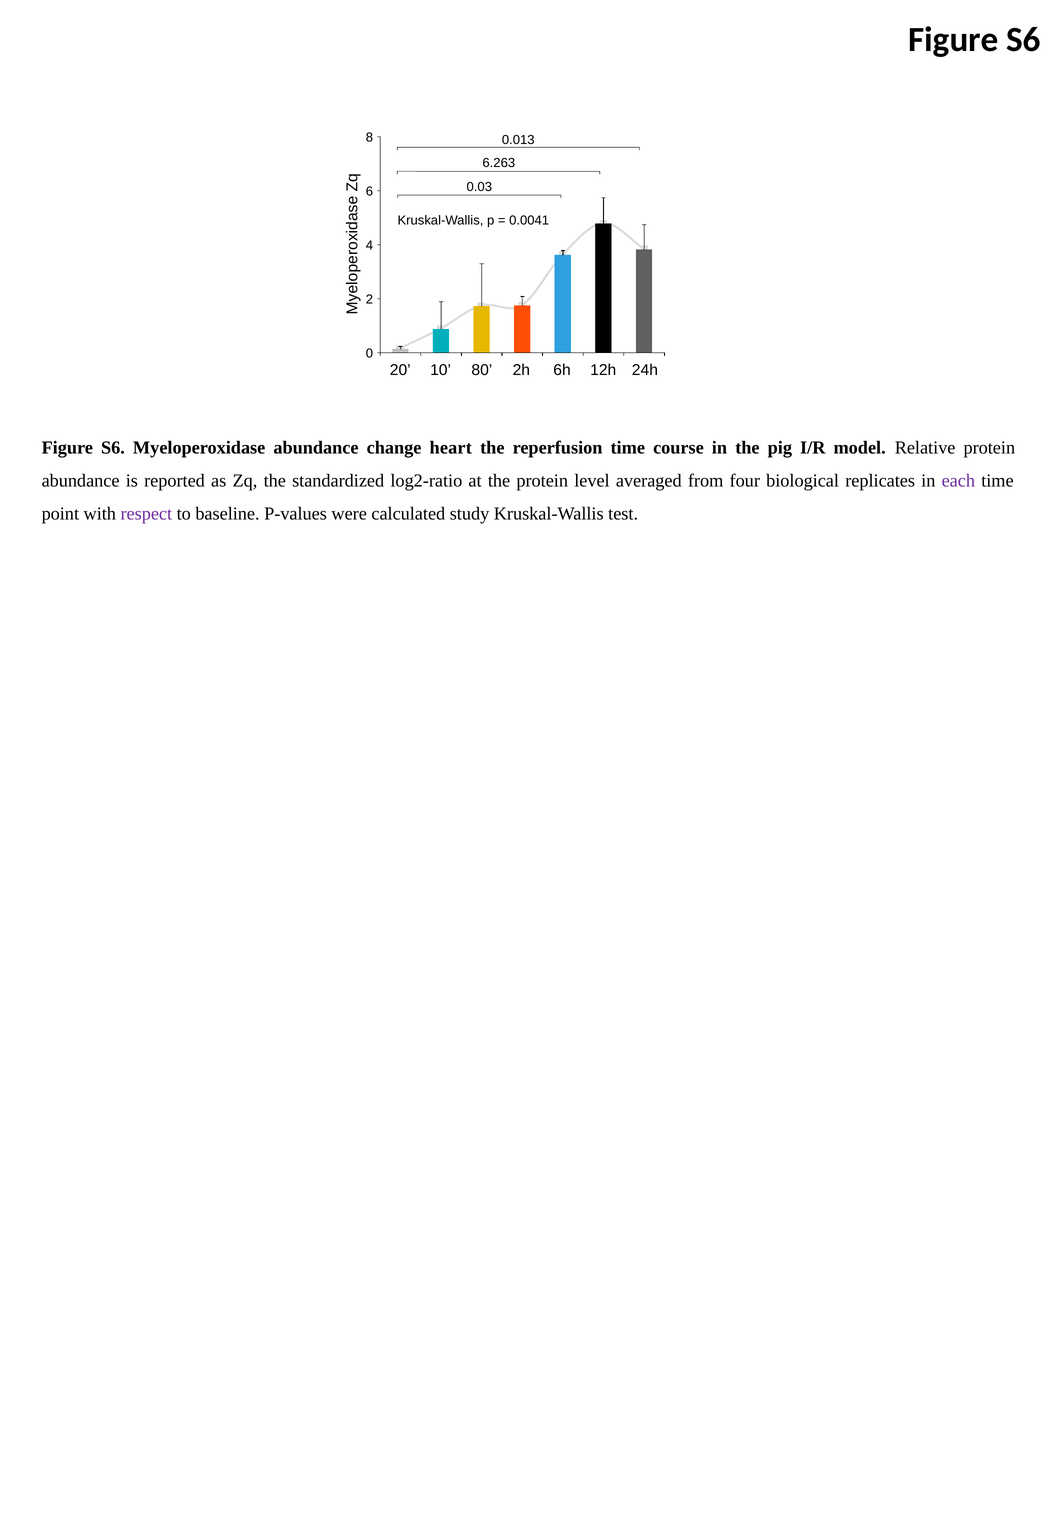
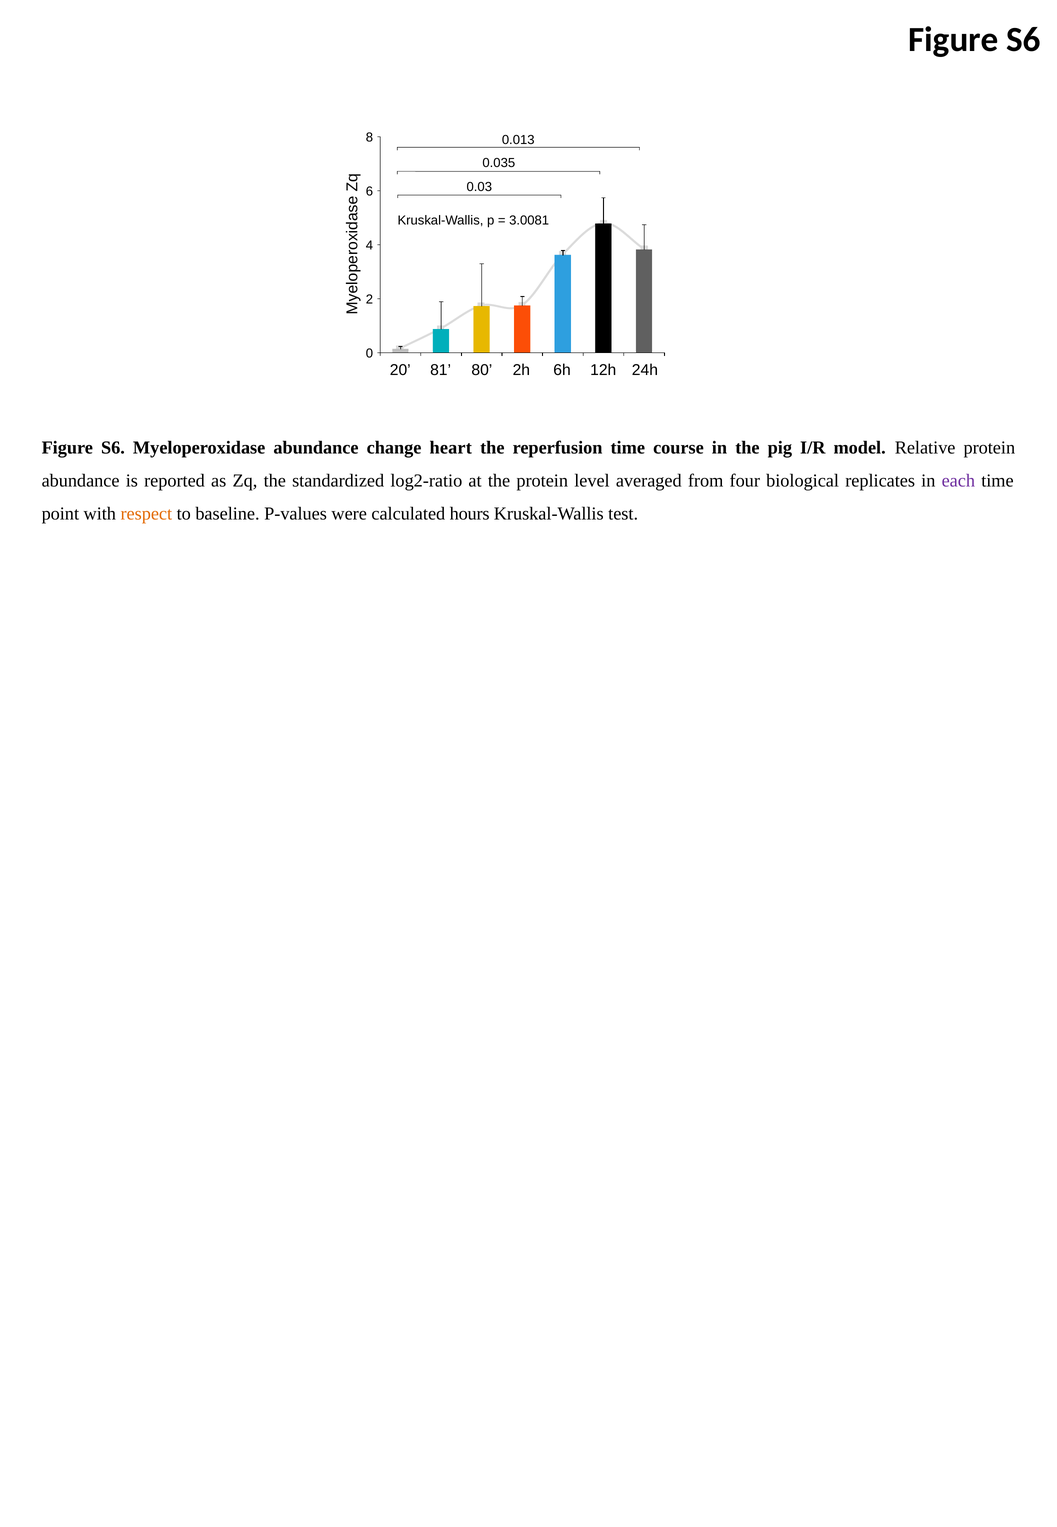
6.263: 6.263 -> 0.035 (499, 163)
0.0041: 0.0041 -> 3.0081 (529, 221)
10: 10 -> 81 (441, 370)
respect colour: purple -> orange (146, 514)
study: study -> hours (470, 514)
